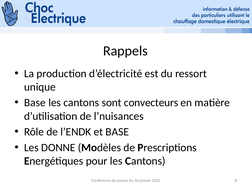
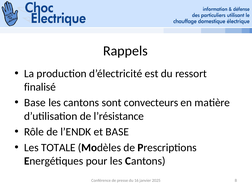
unique: unique -> finalisé (40, 87)
l’nuisances: l’nuisances -> l’résistance (119, 116)
DONNE: DONNE -> TOTALE (58, 148)
